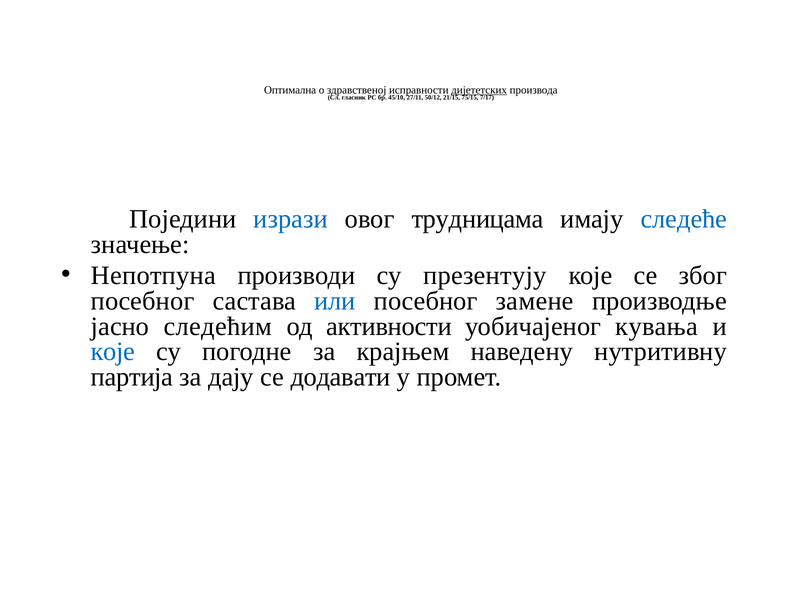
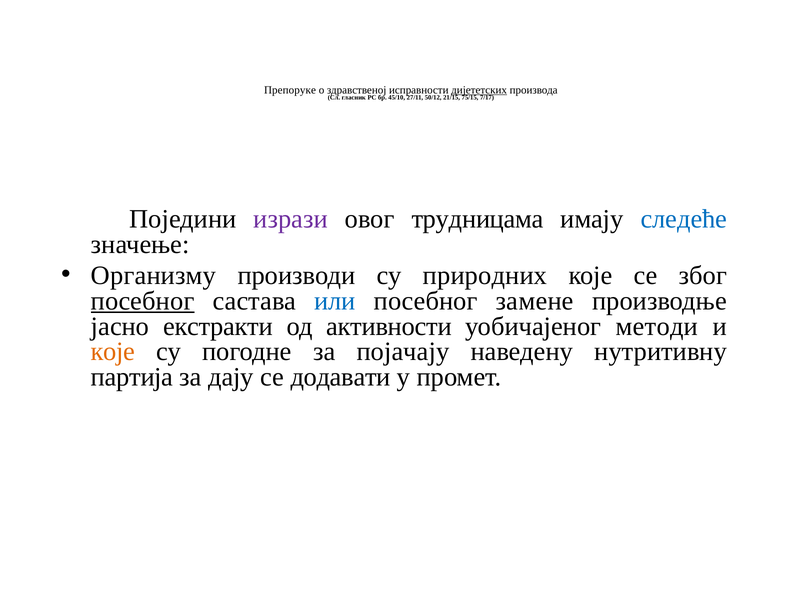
Оптимална: Оптимална -> Препоруке (290, 90)
изрази colour: blue -> purple (291, 219)
Непотпуна: Непотпуна -> Организму (154, 276)
презентују: презентују -> природних (485, 276)
посебног underline: none -> present (143, 301)
следећим: следећим -> екстракти (218, 326)
кувања: кувања -> методи (657, 326)
које colour: blue -> orange (113, 352)
крајњем: крајњем -> појачају (403, 352)
